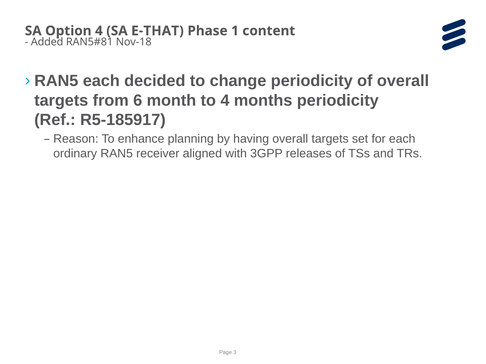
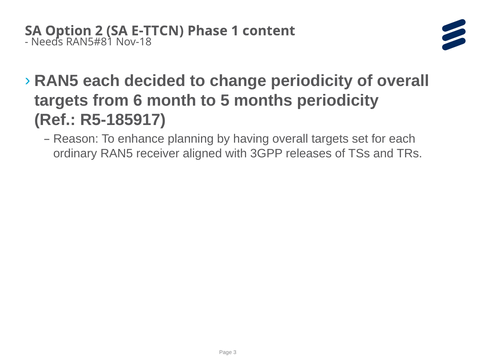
Option 4: 4 -> 2 (99, 31)
E-THAT: E-THAT -> E-TTCN (157, 31)
Added: Added -> Needs (47, 42)
to 4: 4 -> 5 (225, 101)
